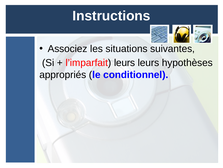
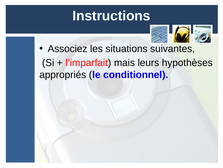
l’imparfait leurs: leurs -> mais (125, 63)
